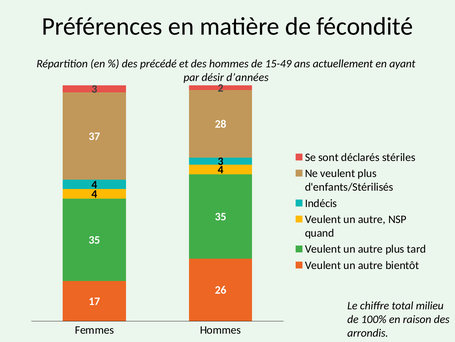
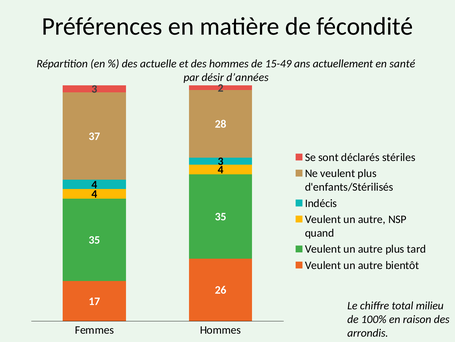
précédé: précédé -> actuelle (158, 64)
ayant: ayant -> santé (402, 64)
